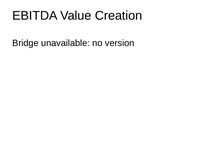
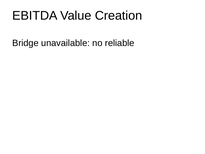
version: version -> reliable (120, 43)
